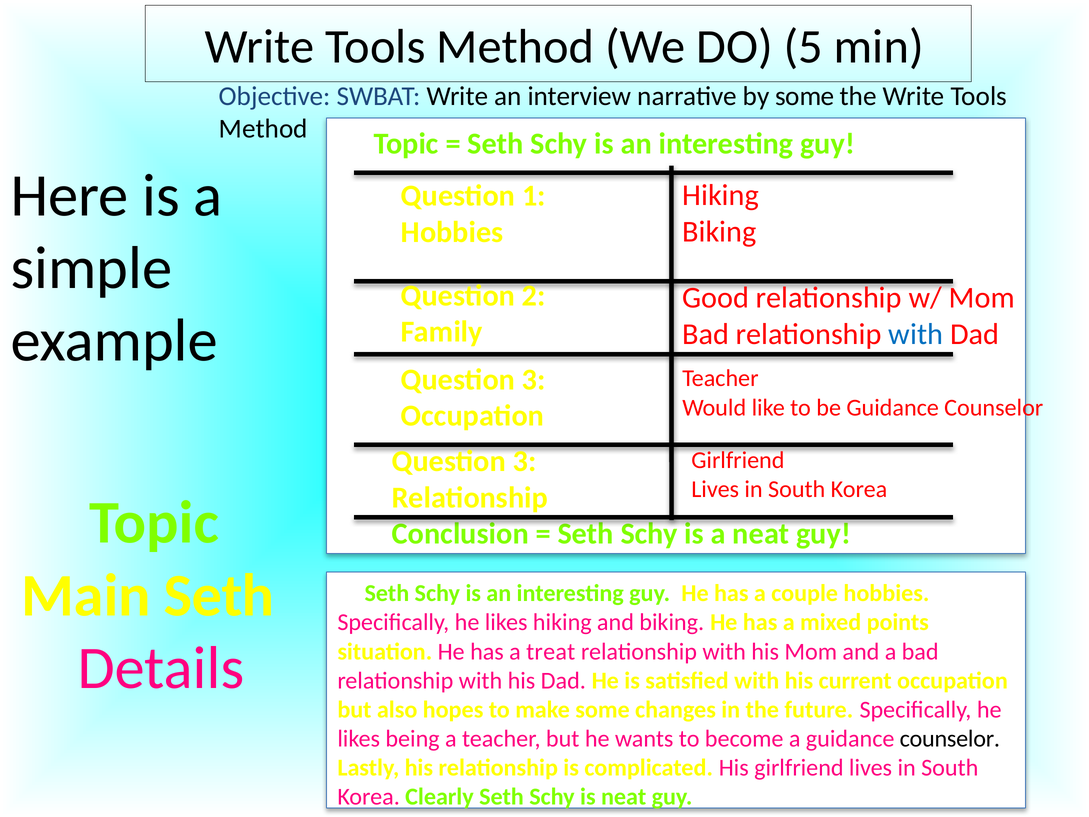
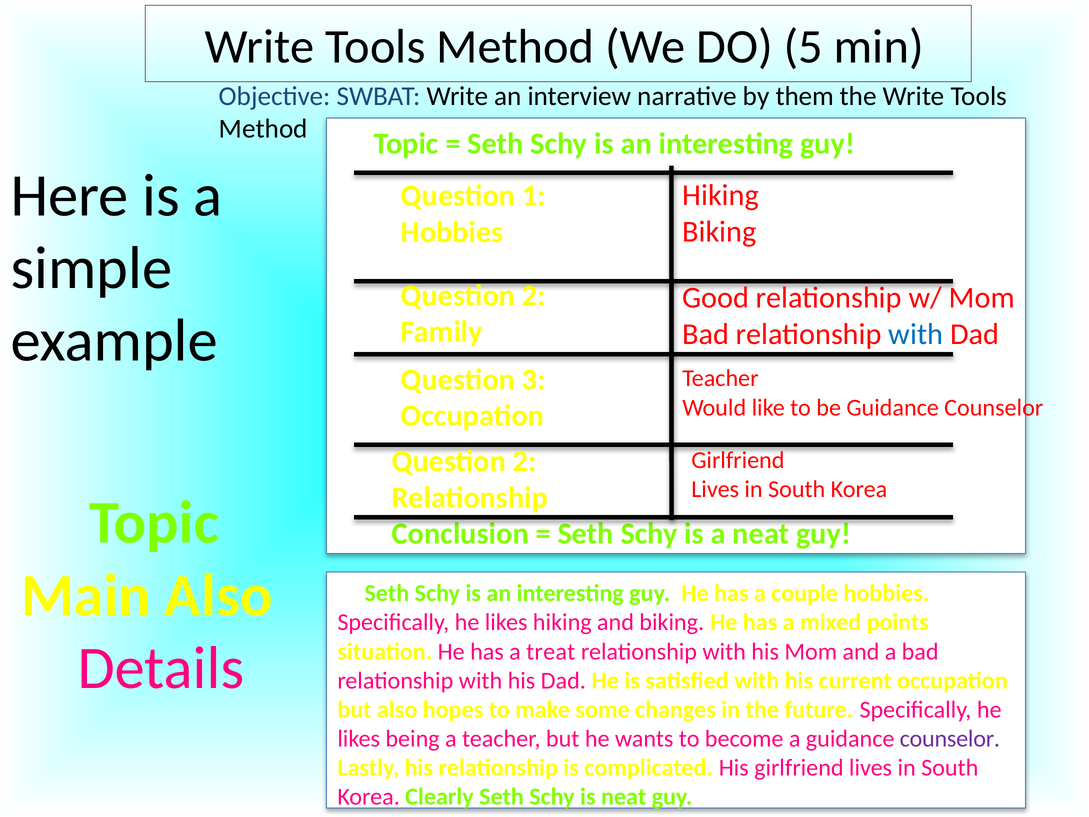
by some: some -> them (805, 96)
3: 3 -> 2 (525, 461)
Main Seth: Seth -> Also (219, 595)
counselor colour: black -> purple (950, 738)
